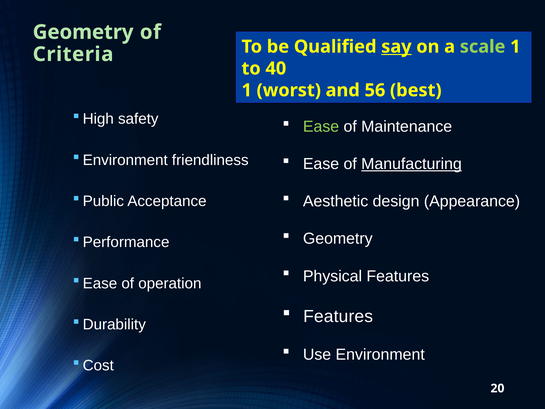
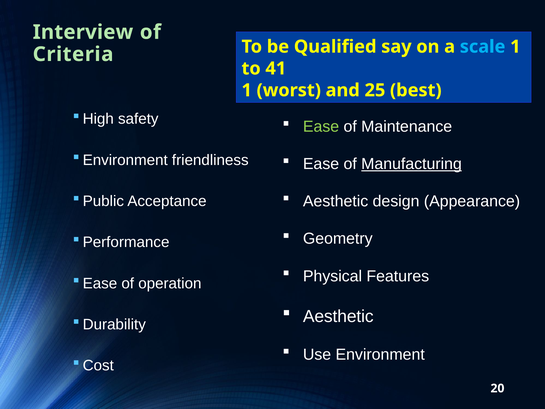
Geometry: Geometry -> Interview (83, 32)
say underline: present -> none (396, 47)
scale colour: light green -> light blue (483, 47)
40: 40 -> 41 (276, 68)
56: 56 -> 25 (375, 90)
Features: Features -> Aesthetic (338, 316)
